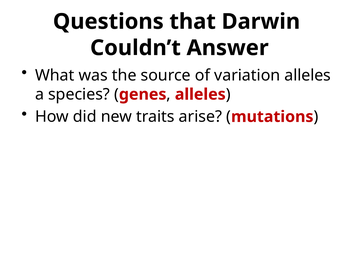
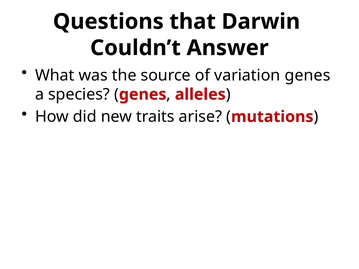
variation alleles: alleles -> genes (308, 75)
